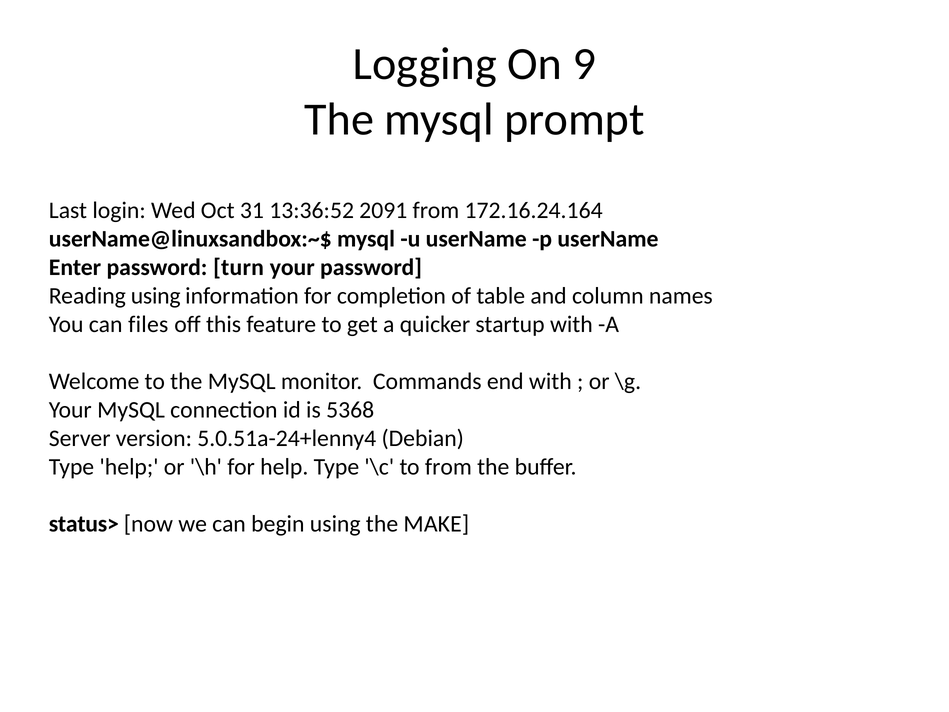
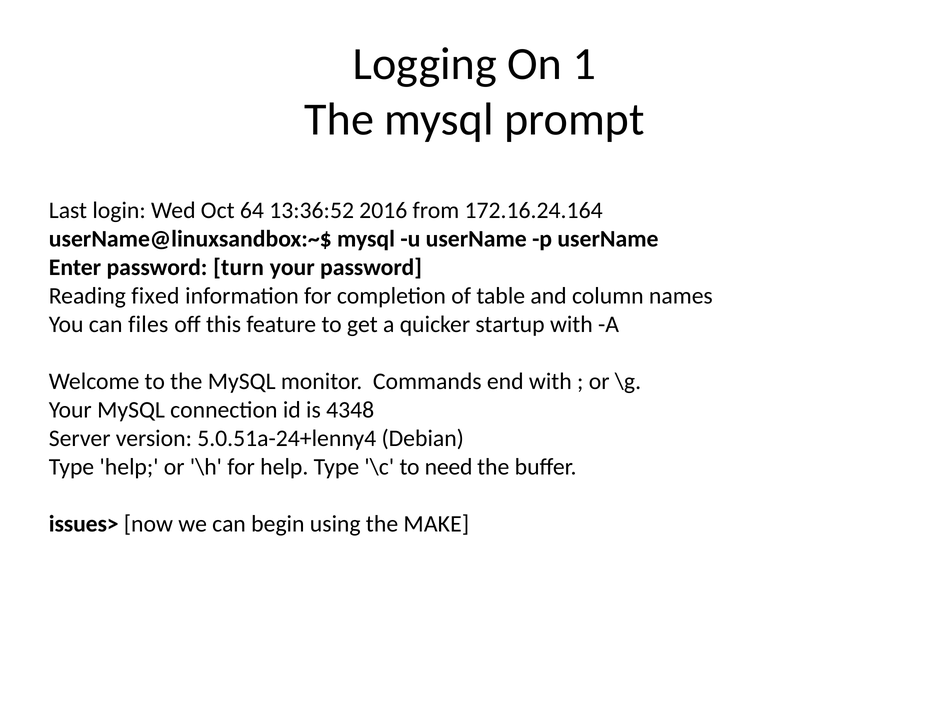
9: 9 -> 1 (584, 64)
31: 31 -> 64 (252, 210)
2091: 2091 -> 2016 (383, 210)
Reading using: using -> fixed (155, 296)
5368: 5368 -> 4348 (350, 410)
to from: from -> need (449, 467)
status>: status> -> issues> (84, 523)
